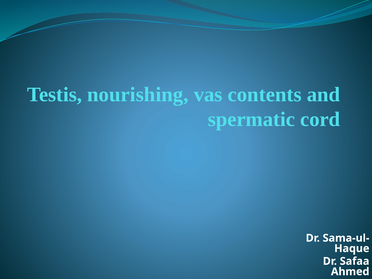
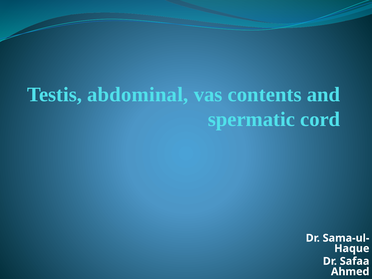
nourishing: nourishing -> abdominal (138, 94)
